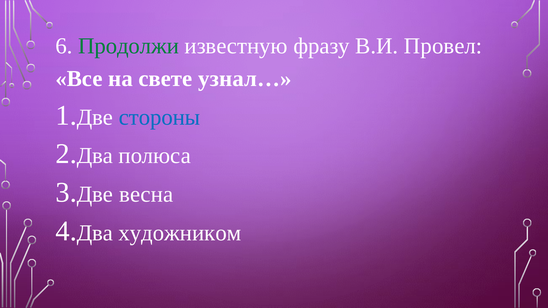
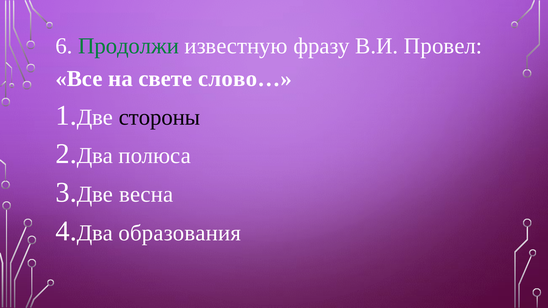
узнал…: узнал… -> слово… (245, 79)
стороны colour: blue -> black (160, 117)
художником: художником -> образования (180, 233)
